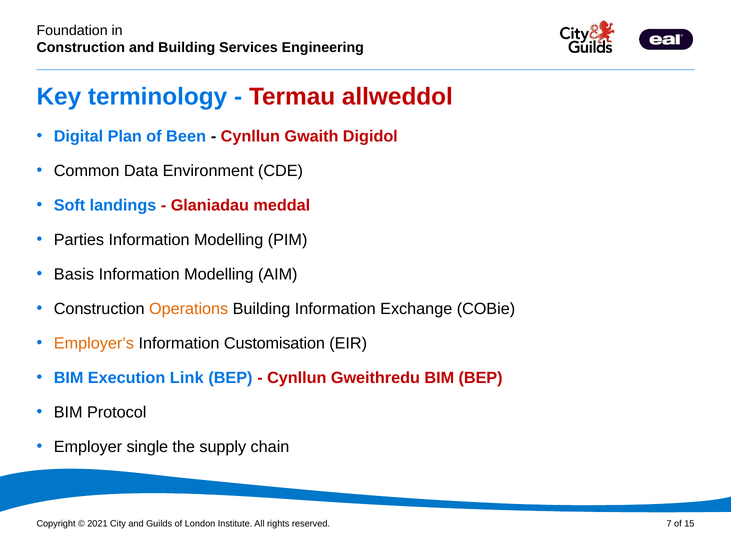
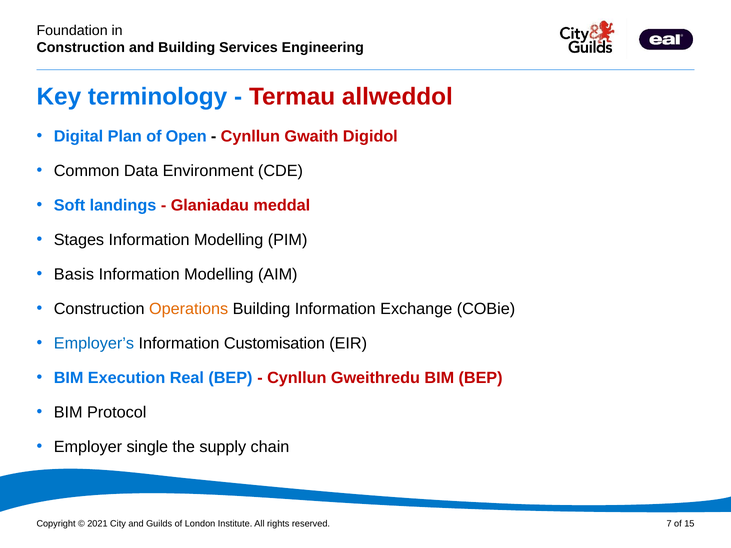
Been: Been -> Open (186, 137)
Parties: Parties -> Stages (79, 240)
Employer’s colour: orange -> blue (94, 344)
Link: Link -> Real (187, 378)
